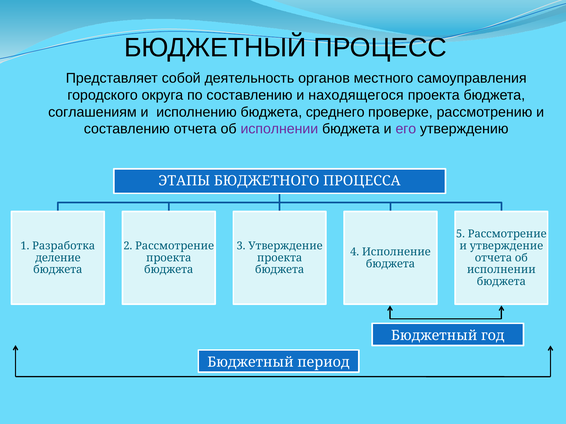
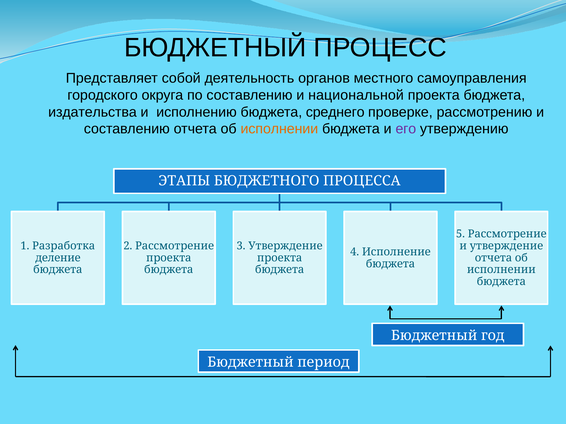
находящегося: находящегося -> национальной (356, 95)
соглашениям: соглашениям -> издательства (92, 112)
исполнении colour: purple -> orange (279, 129)
